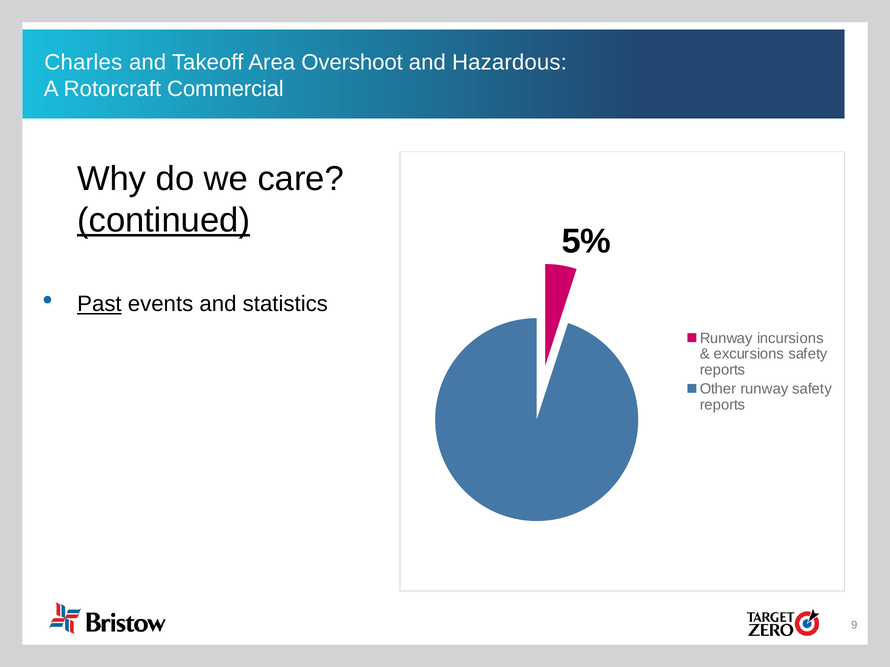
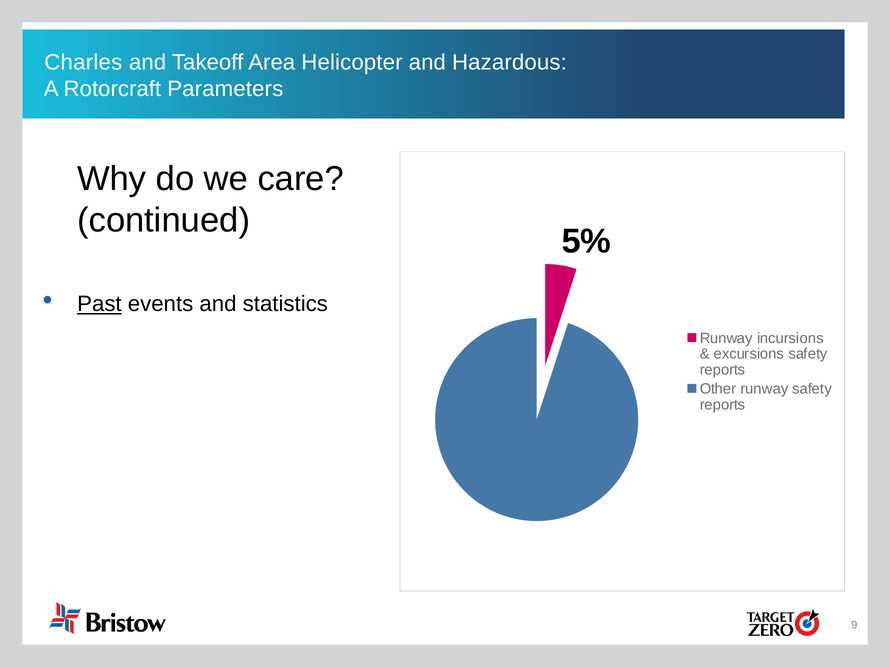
Overshoot: Overshoot -> Helicopter (352, 62)
Commercial: Commercial -> Parameters (225, 89)
continued underline: present -> none (164, 221)
